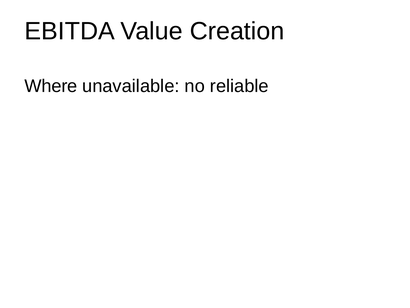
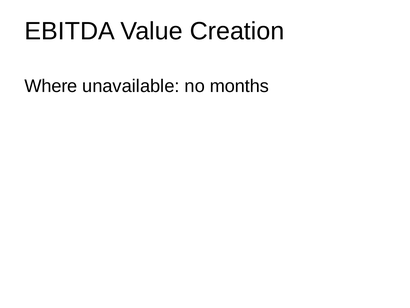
reliable: reliable -> months (239, 86)
